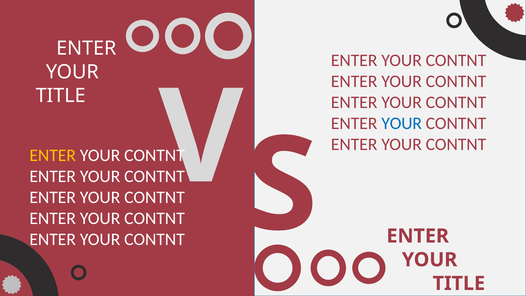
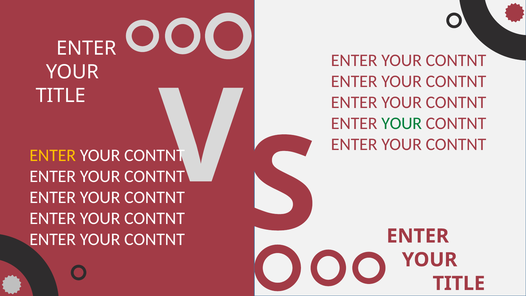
YOUR colour: blue -> green (402, 123)
